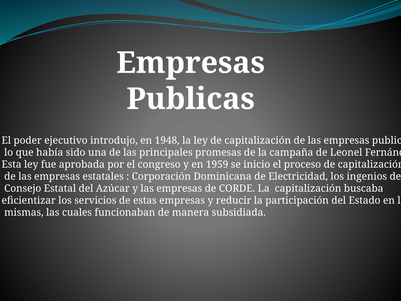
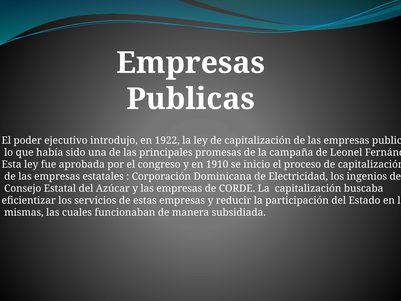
1948: 1948 -> 1922 (167, 140)
1959: 1959 -> 1910 (217, 164)
